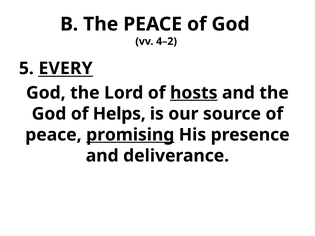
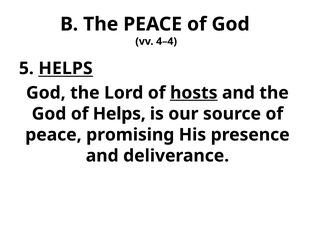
4–2: 4–2 -> 4–4 (167, 41)
5 EVERY: EVERY -> HELPS (66, 68)
promising underline: present -> none (130, 135)
